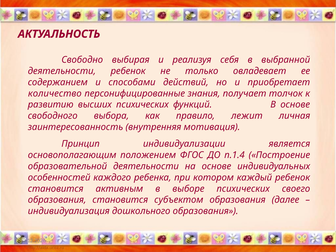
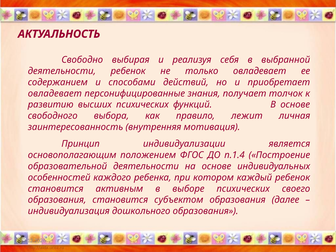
количество: количество -> овладевает (55, 93)
